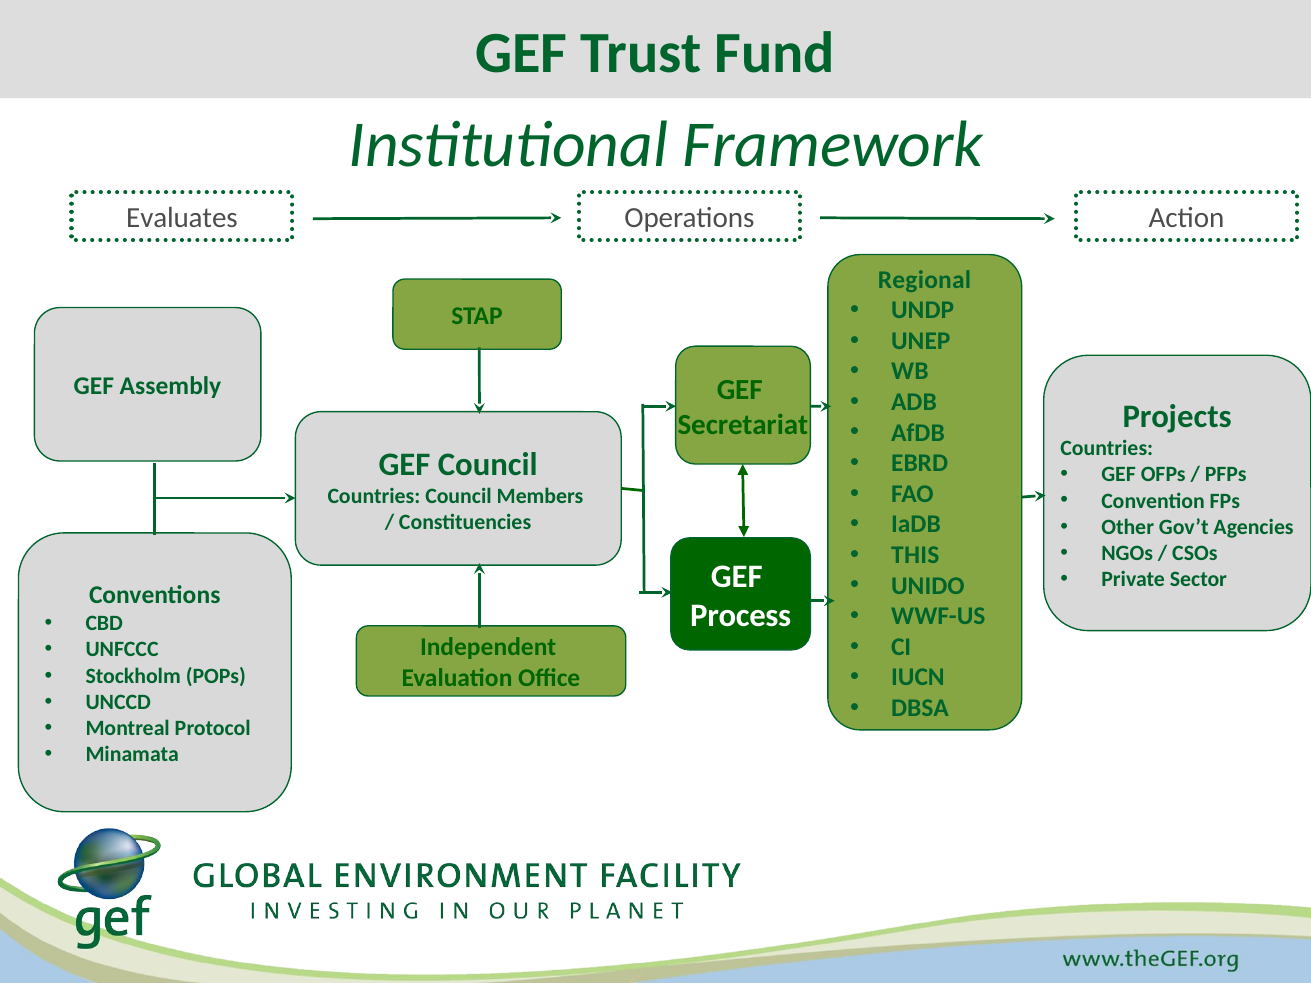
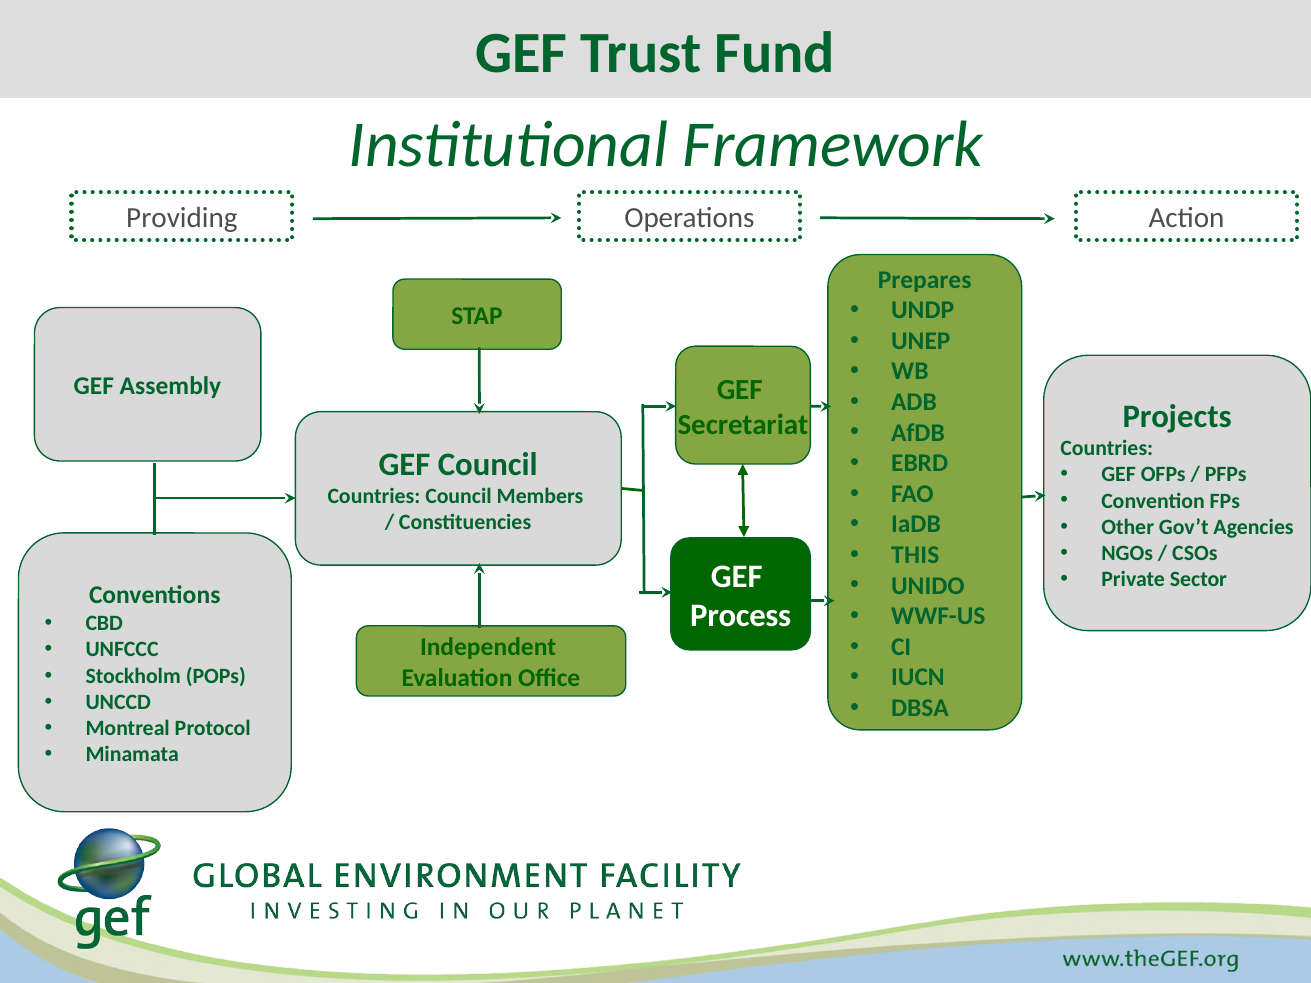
Evaluates: Evaluates -> Providing (182, 218)
Regional: Regional -> Prepares (925, 280)
